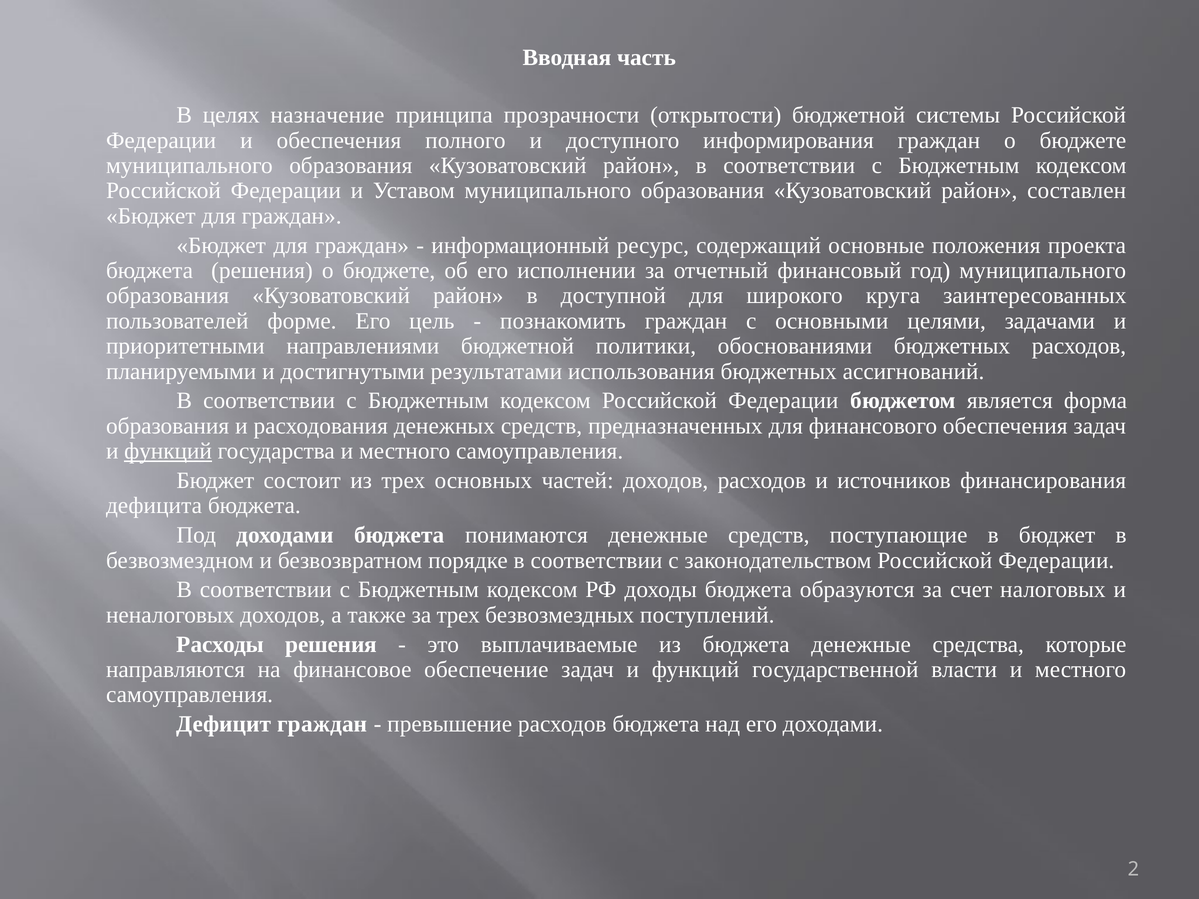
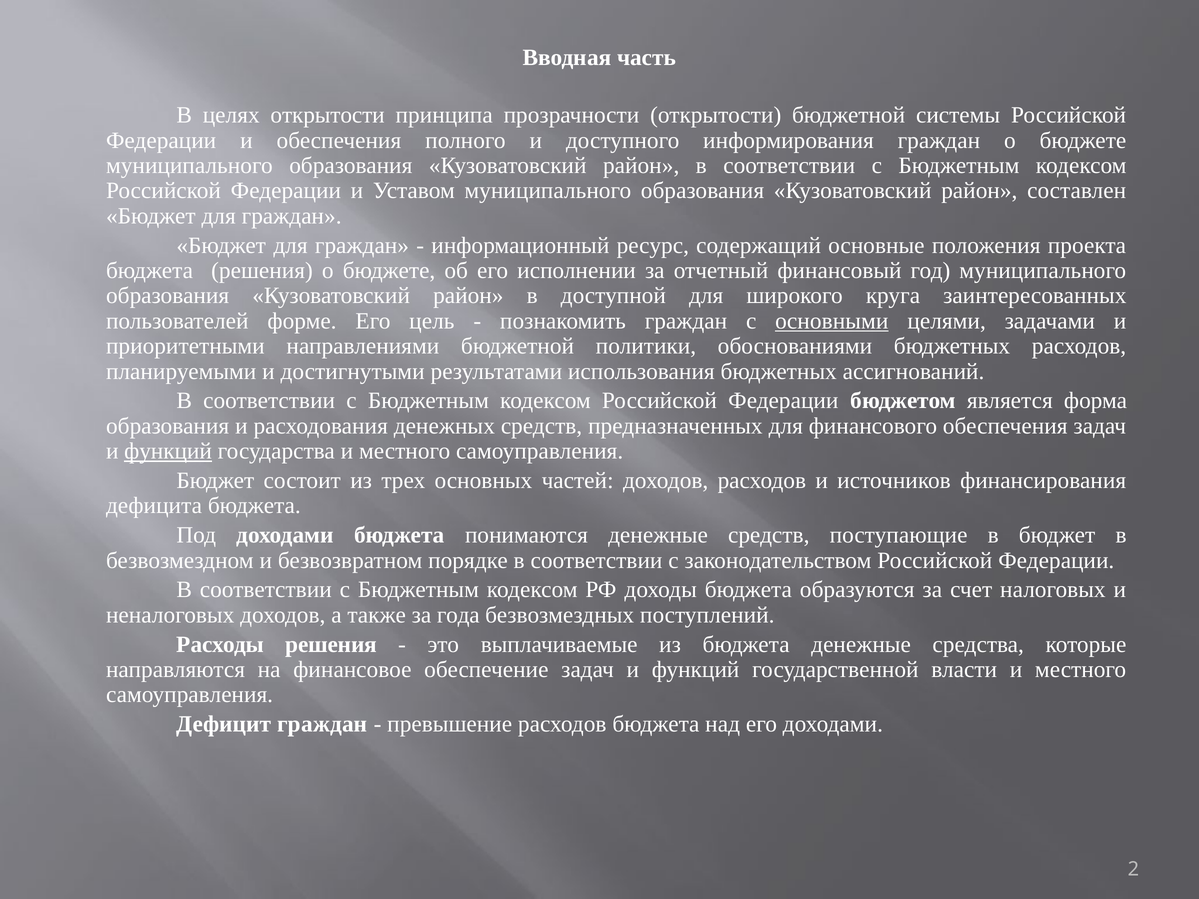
целях назначение: назначение -> открытости (328, 115)
основными underline: none -> present (832, 321)
за трех: трех -> года (458, 615)
